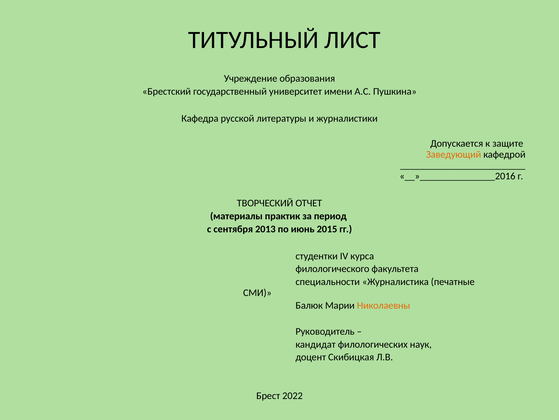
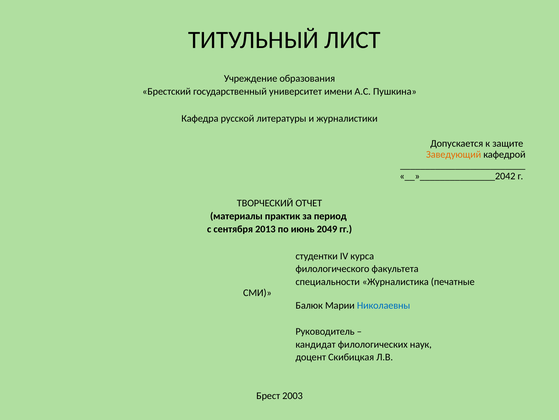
__»_______________2016: __»_______________2016 -> __»_______________2042 (457, 176)
2015: 2015 -> 2049 (327, 229)
Николаевны colour: orange -> blue (384, 305)
2022: 2022 -> 2003 (293, 395)
